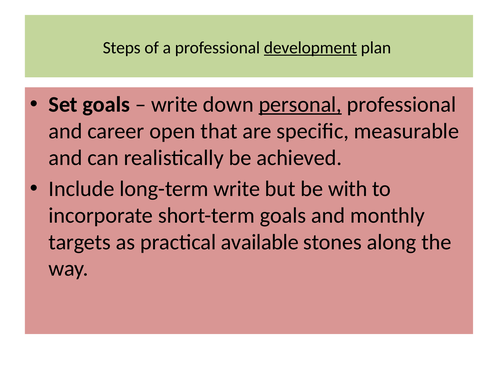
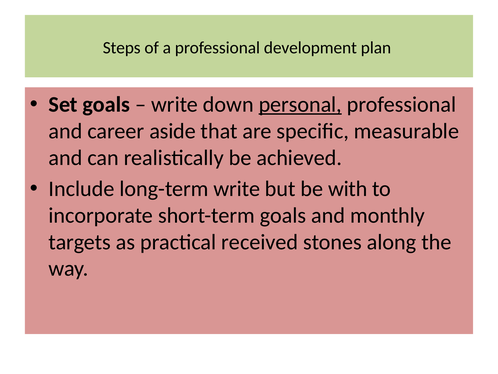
development underline: present -> none (310, 48)
open: open -> aside (173, 131)
available: available -> received (260, 242)
